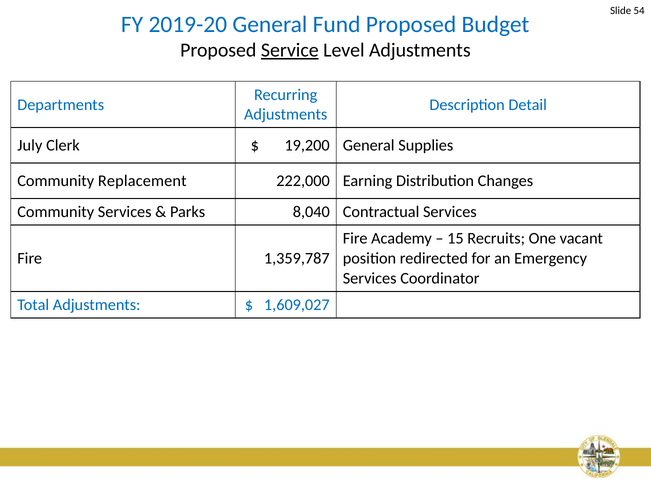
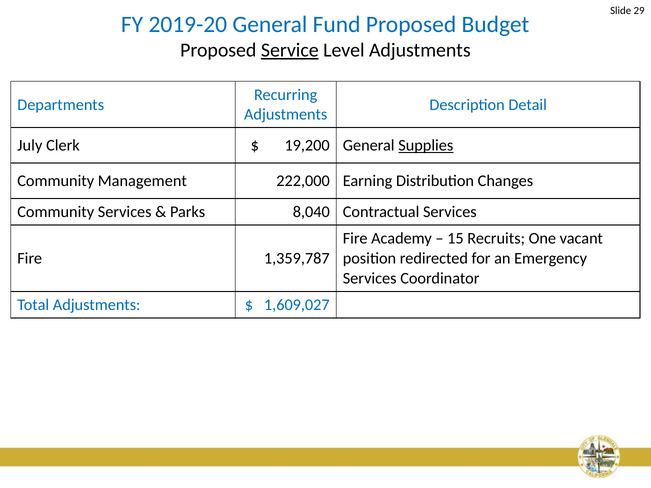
54: 54 -> 29 (639, 10)
Supplies underline: none -> present (426, 146)
Replacement: Replacement -> Management (142, 181)
